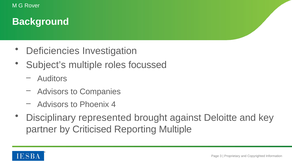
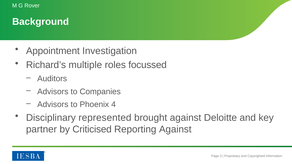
Deficiencies: Deficiencies -> Appointment (53, 51)
Subject’s: Subject’s -> Richard’s (46, 65)
Reporting Multiple: Multiple -> Against (175, 130)
